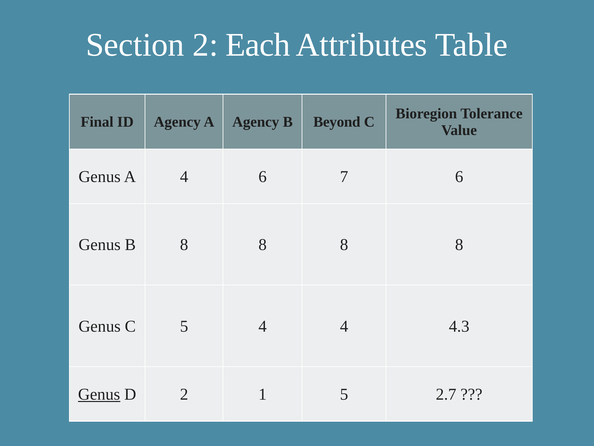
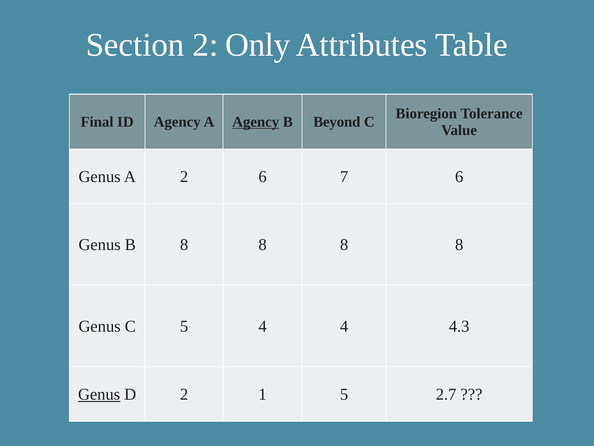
Each: Each -> Only (258, 45)
Agency underline: none -> present (256, 122)
A 4: 4 -> 2 (184, 176)
